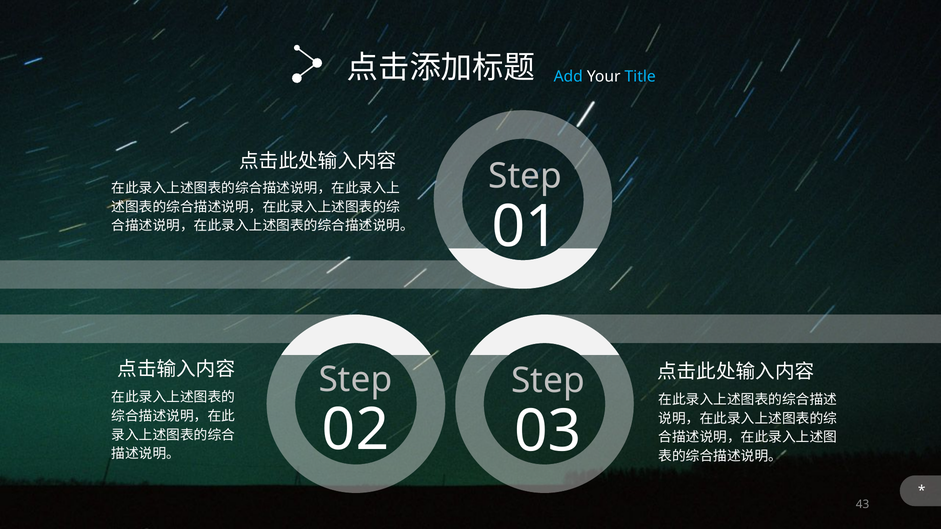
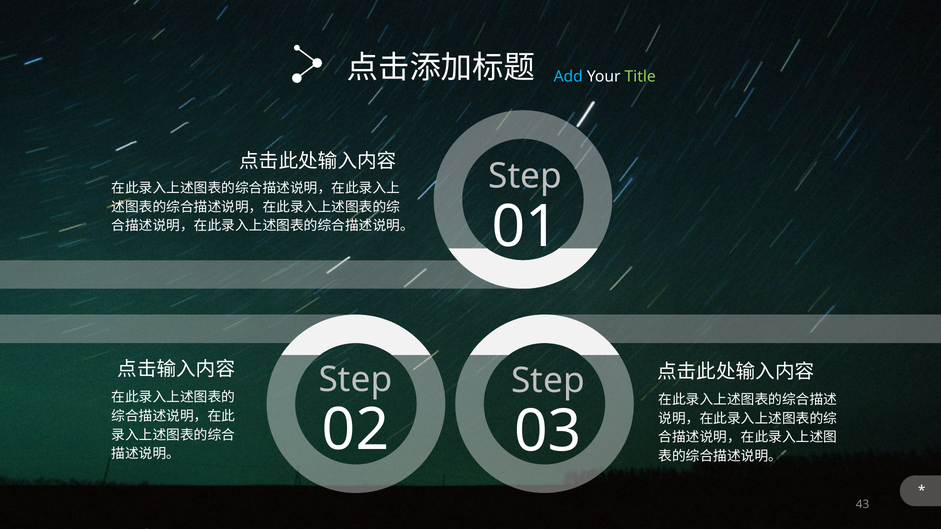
Title colour: light blue -> light green (640, 77)
